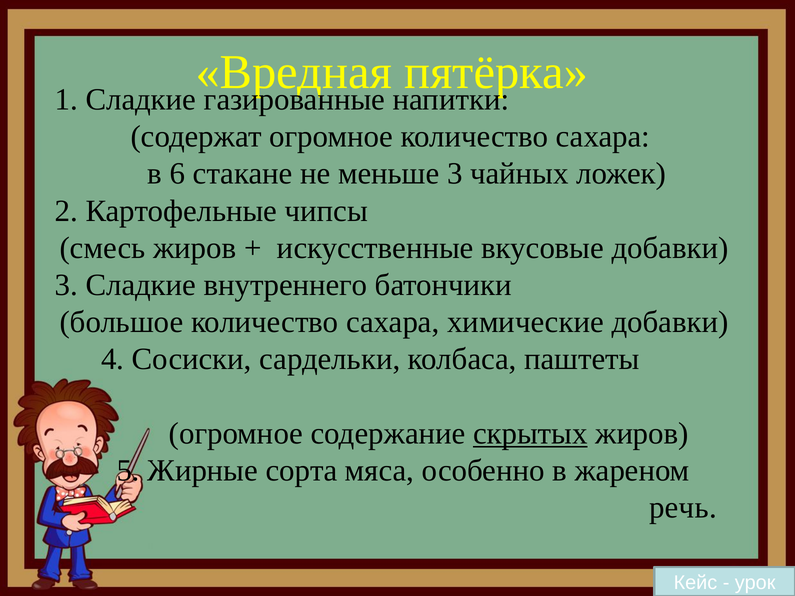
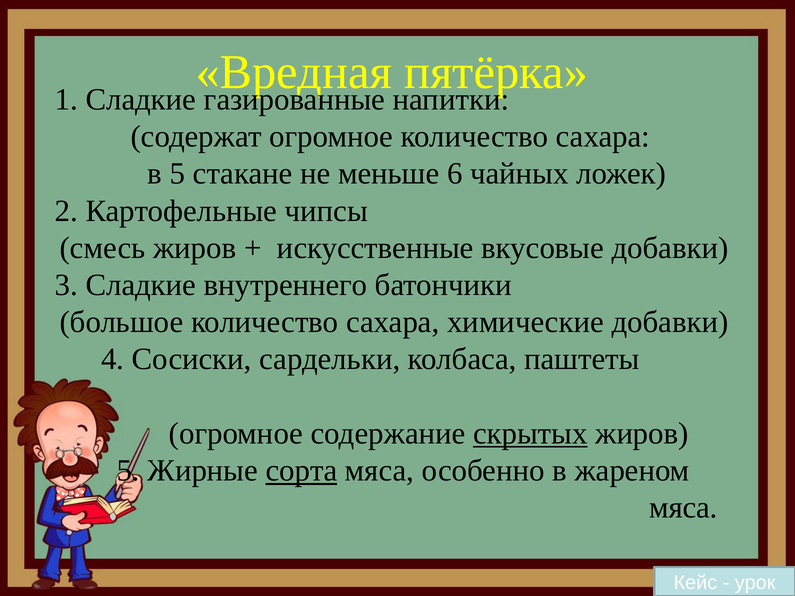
в 6: 6 -> 5 (177, 174)
меньше 3: 3 -> 6 (455, 174)
сорта underline: none -> present (301, 471)
речь: речь -> мяса (683, 508)
